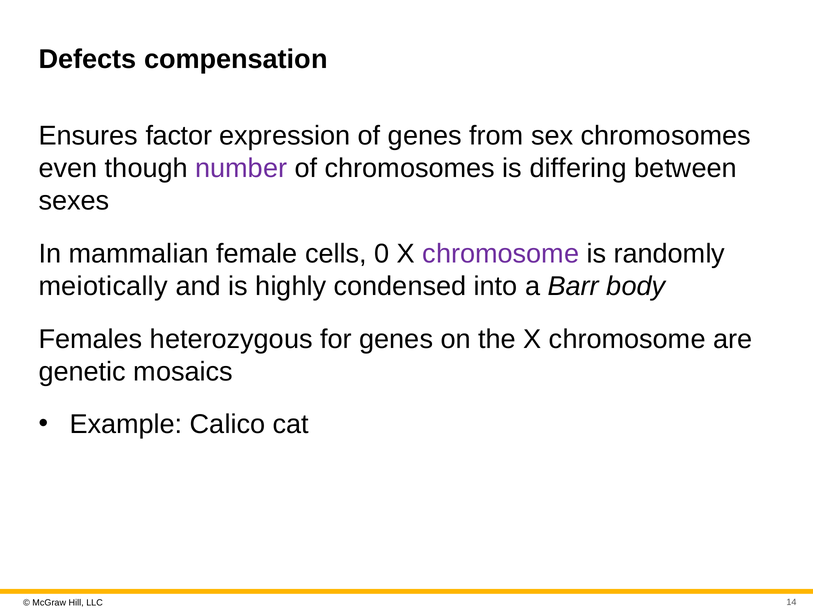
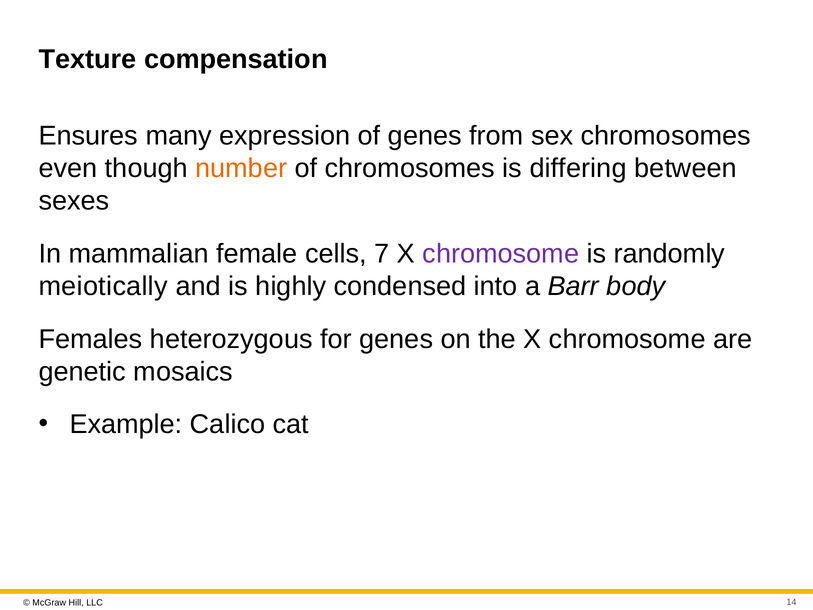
Defects: Defects -> Texture (88, 59)
factor: factor -> many (179, 136)
number colour: purple -> orange (241, 168)
0: 0 -> 7 (382, 254)
